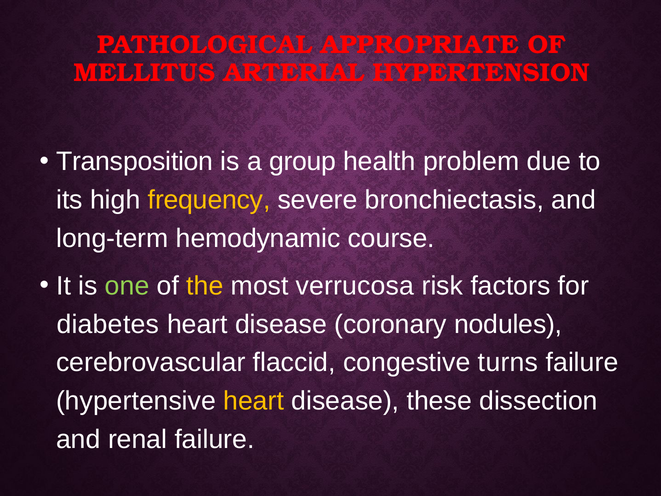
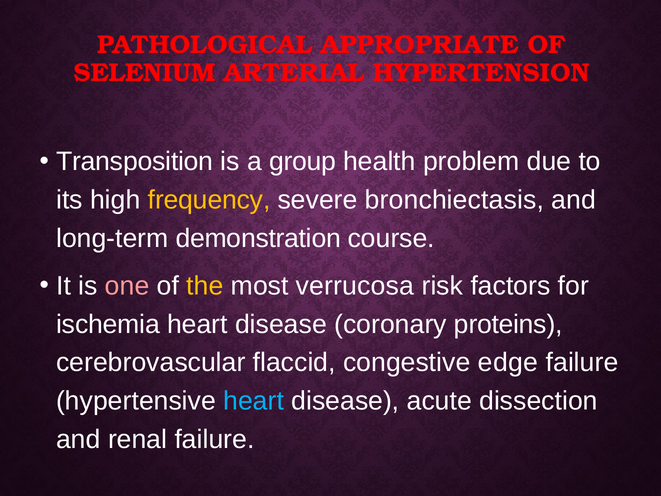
MELLITUS: MELLITUS -> SELENIUM (145, 73)
hemodynamic: hemodynamic -> demonstration (258, 238)
one colour: light green -> pink (127, 286)
diabetes: diabetes -> ischemia (108, 324)
nodules: nodules -> proteins (508, 324)
turns: turns -> edge (508, 362)
heart colour: yellow -> light blue (254, 401)
these: these -> acute (439, 401)
